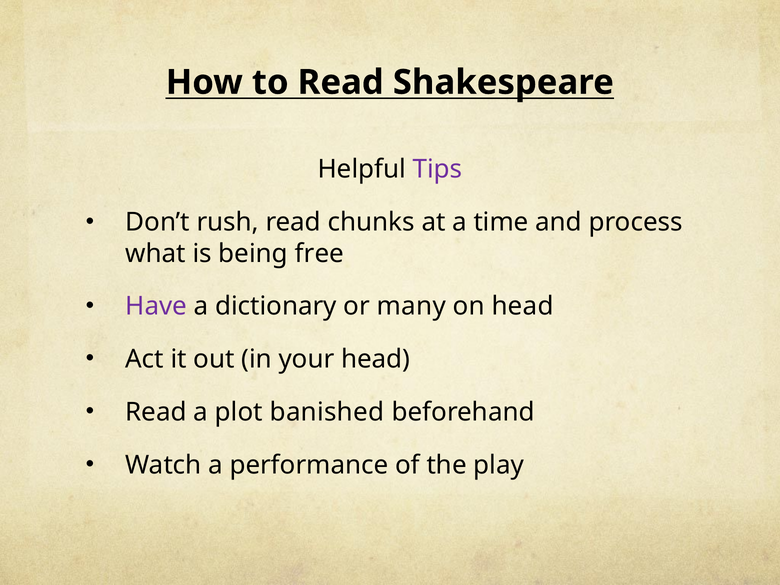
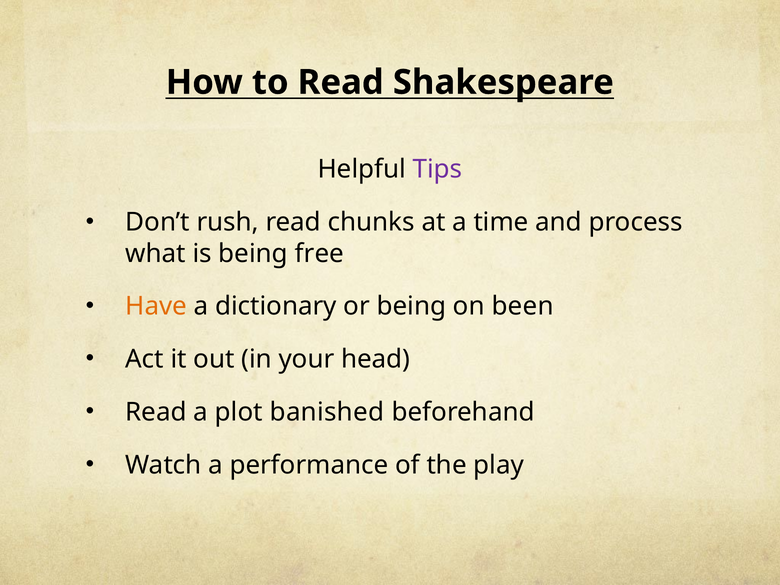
Have colour: purple -> orange (156, 306)
or many: many -> being (411, 306)
on head: head -> been (523, 306)
